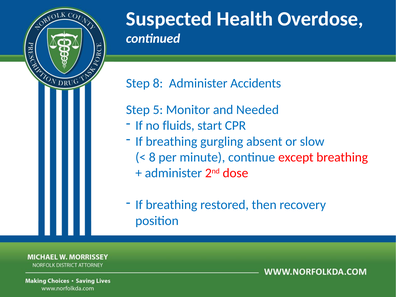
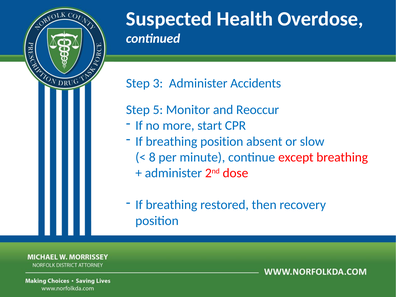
Step 8: 8 -> 3 (158, 83)
Needed: Needed -> Reoccur (258, 110)
fluids: fluids -> more (178, 126)
breathing gurgling: gurgling -> position (222, 141)
